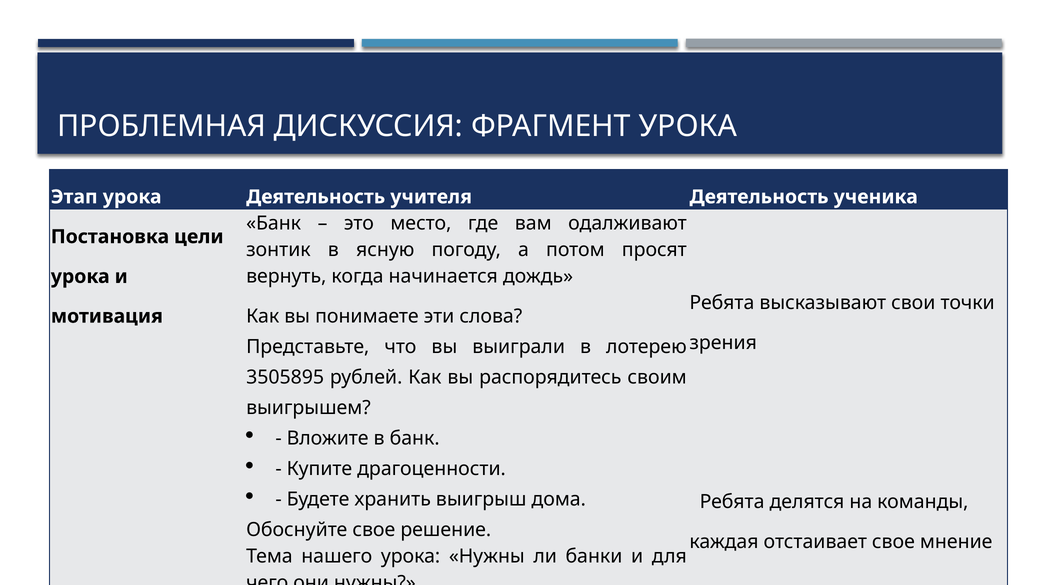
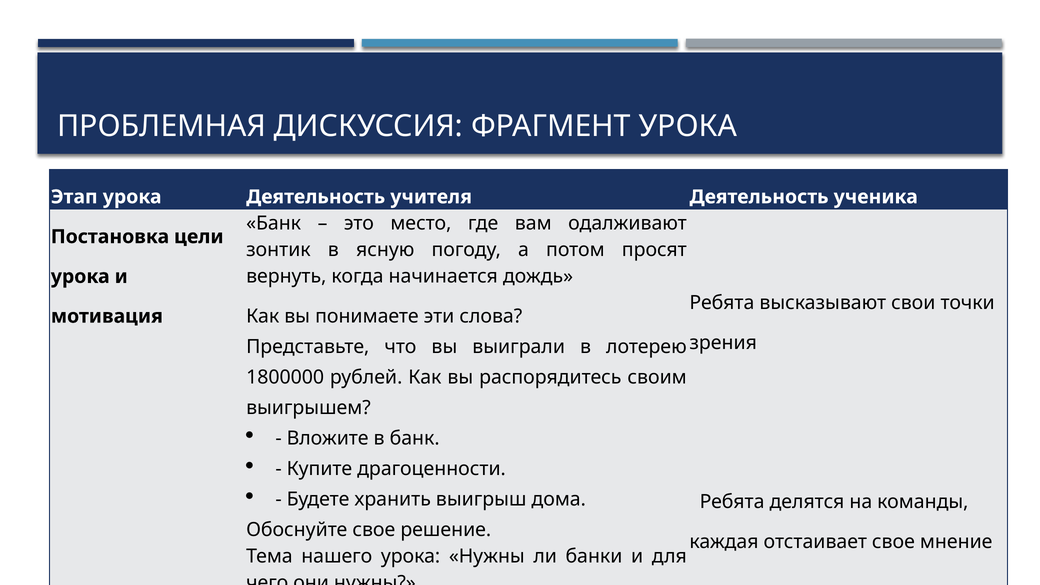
3505895: 3505895 -> 1800000 (285, 377)
